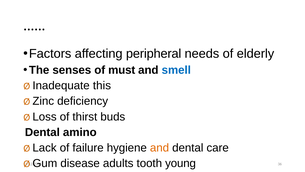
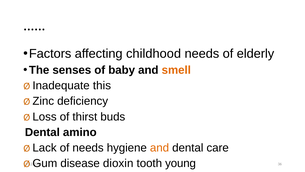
peripheral: peripheral -> childhood (154, 54)
must: must -> baby (122, 70)
smell colour: blue -> orange (176, 70)
of failure: failure -> needs (88, 147)
adults: adults -> dioxin (118, 163)
